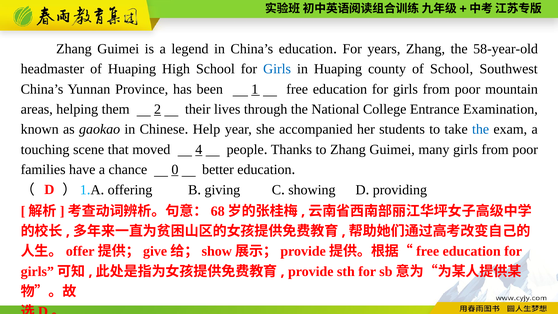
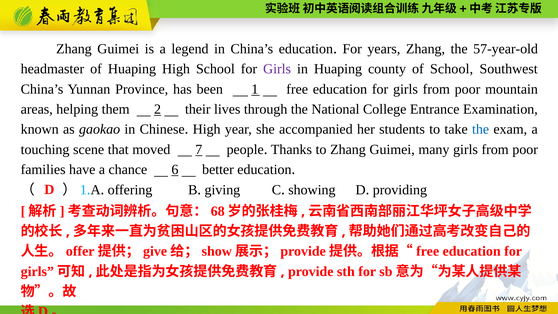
58-year-old: 58-year-old -> 57-year-old (506, 49)
Girls colour: blue -> purple (277, 69)
Help: Help -> High (207, 129)
4: 4 -> 7 (199, 149)
0: 0 -> 6 (175, 169)
